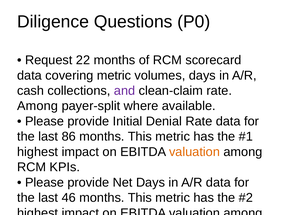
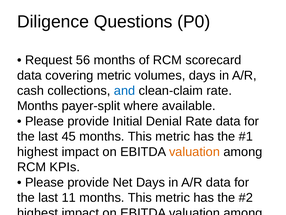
22: 22 -> 56 (83, 60)
and colour: purple -> blue (125, 90)
Among: Among -> Months (38, 106)
86: 86 -> 45 (69, 136)
46: 46 -> 11 (69, 197)
